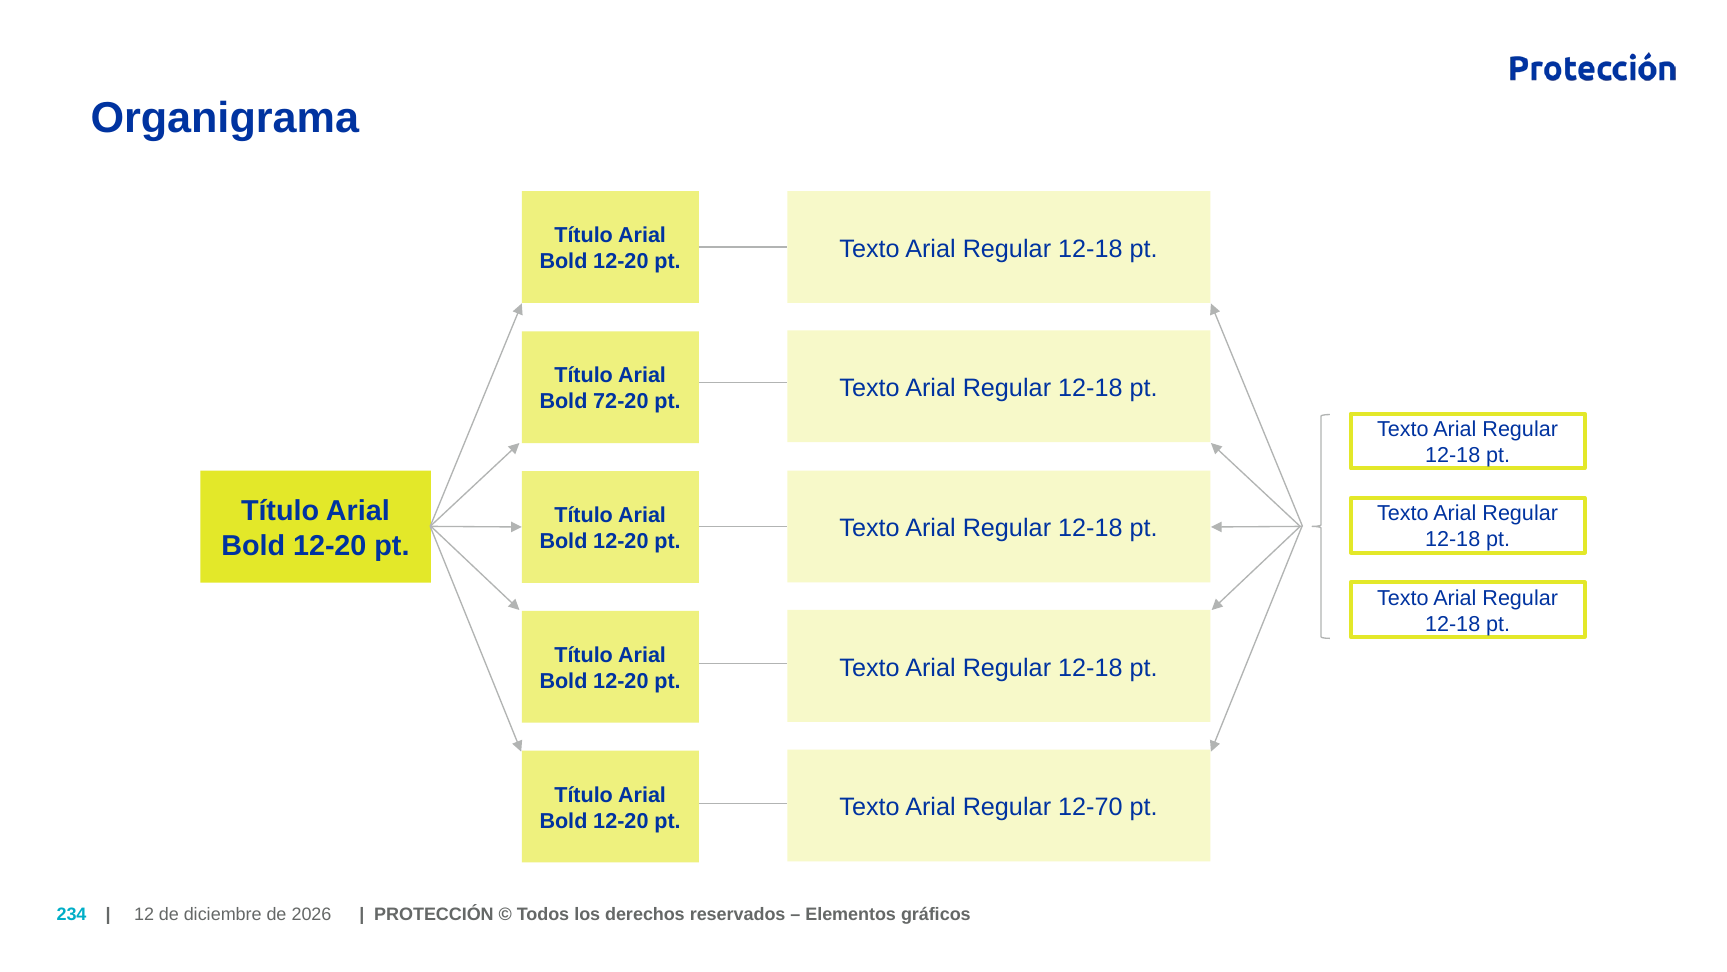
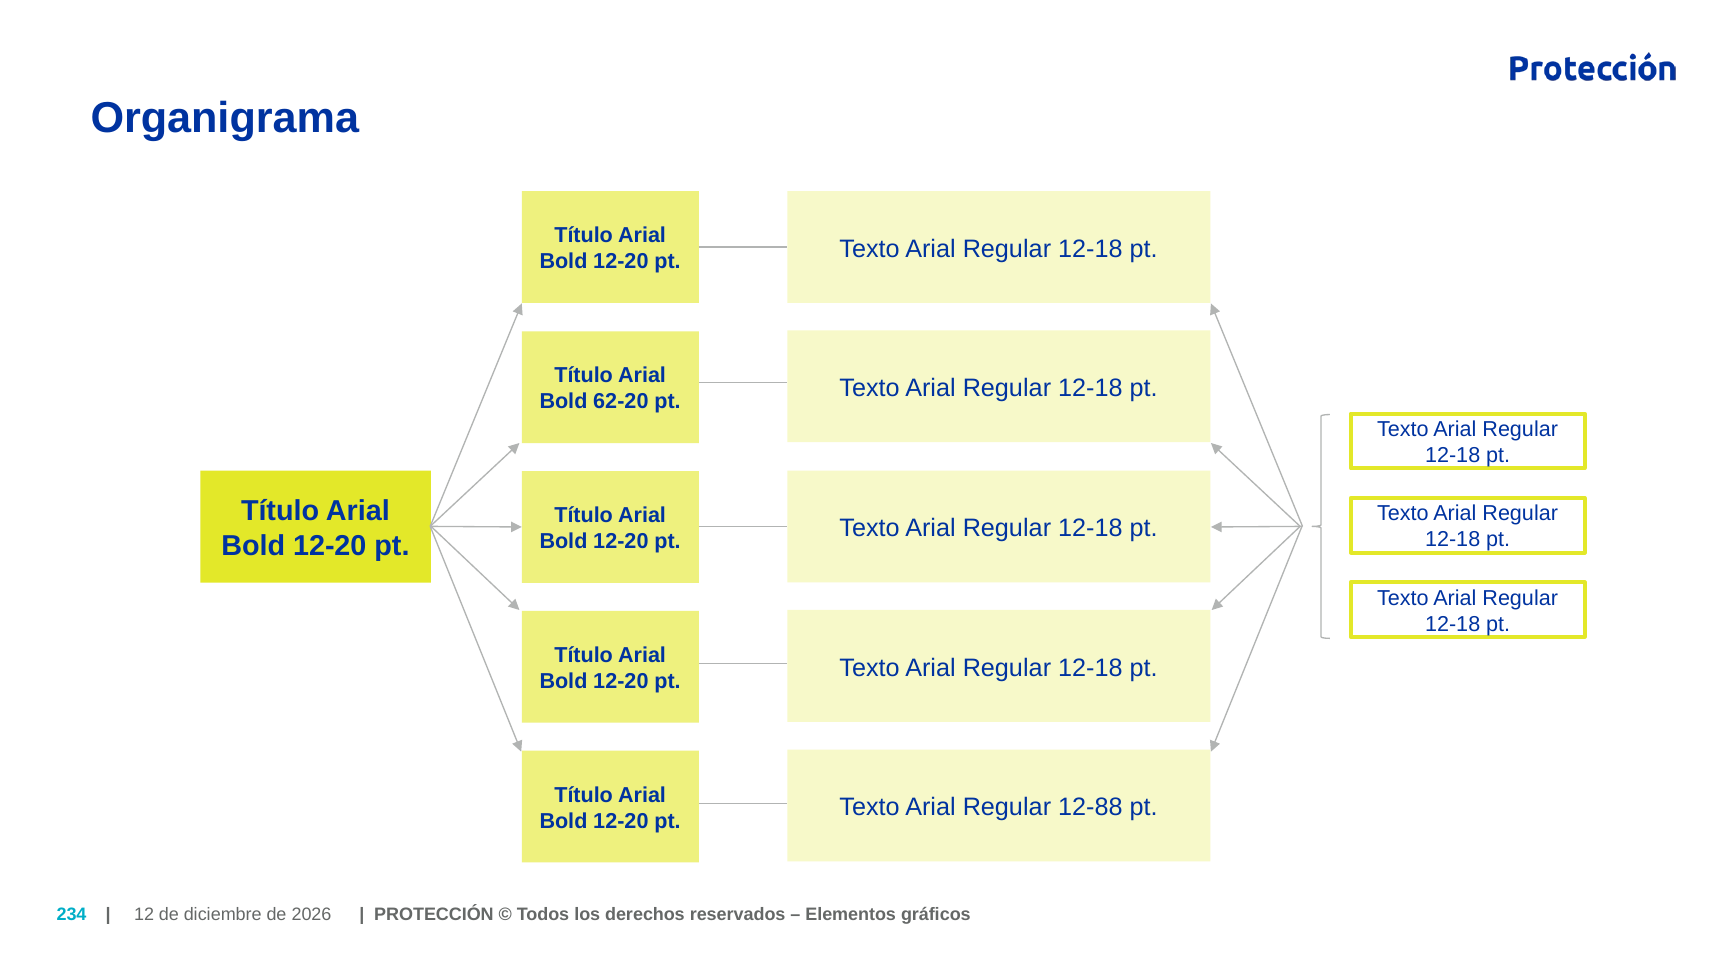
72-20: 72-20 -> 62-20 (621, 402)
12-70: 12-70 -> 12-88 (1090, 807)
